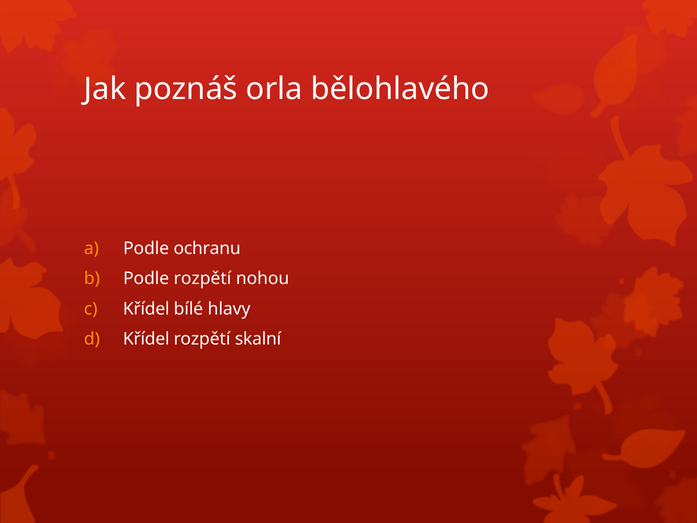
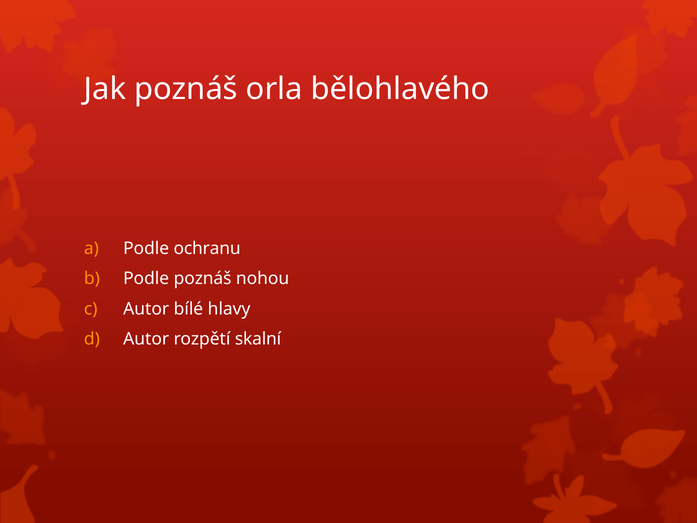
Podle rozpětí: rozpětí -> poznáš (203, 278)
Křídel: Křídel -> Autor (146, 309)
Křídel: Křídel -> Autor (146, 339)
